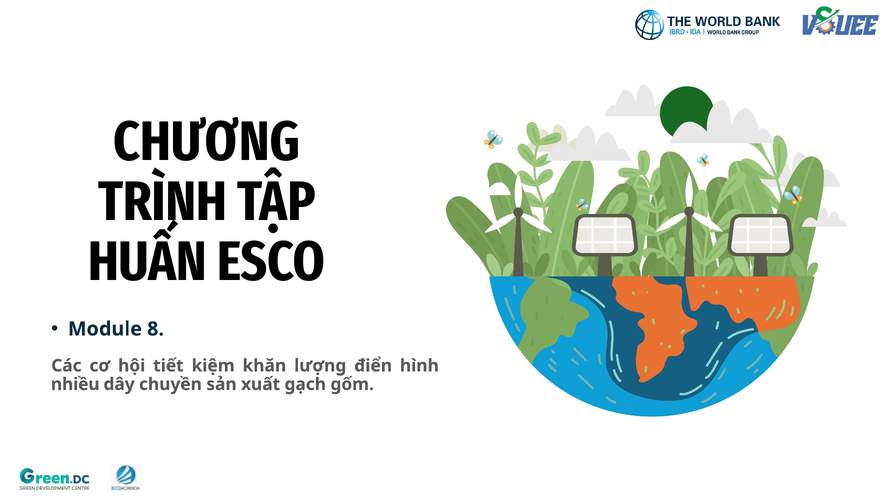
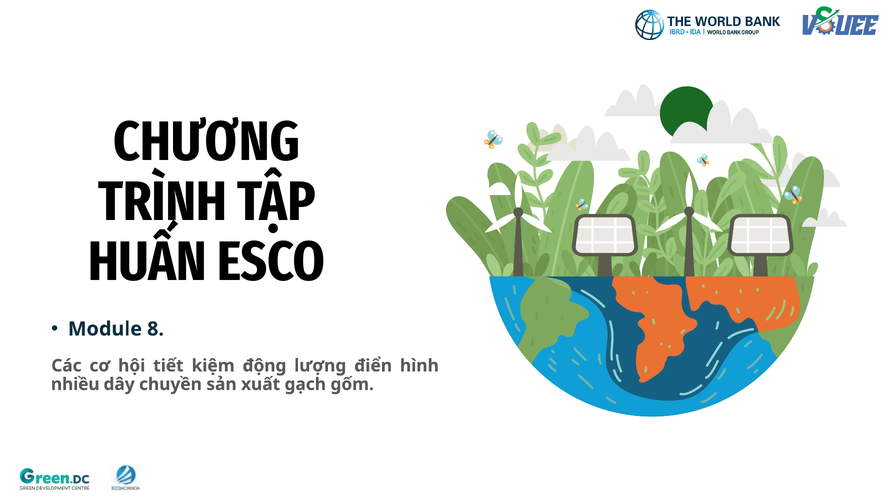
khăn: khăn -> động (264, 366)
